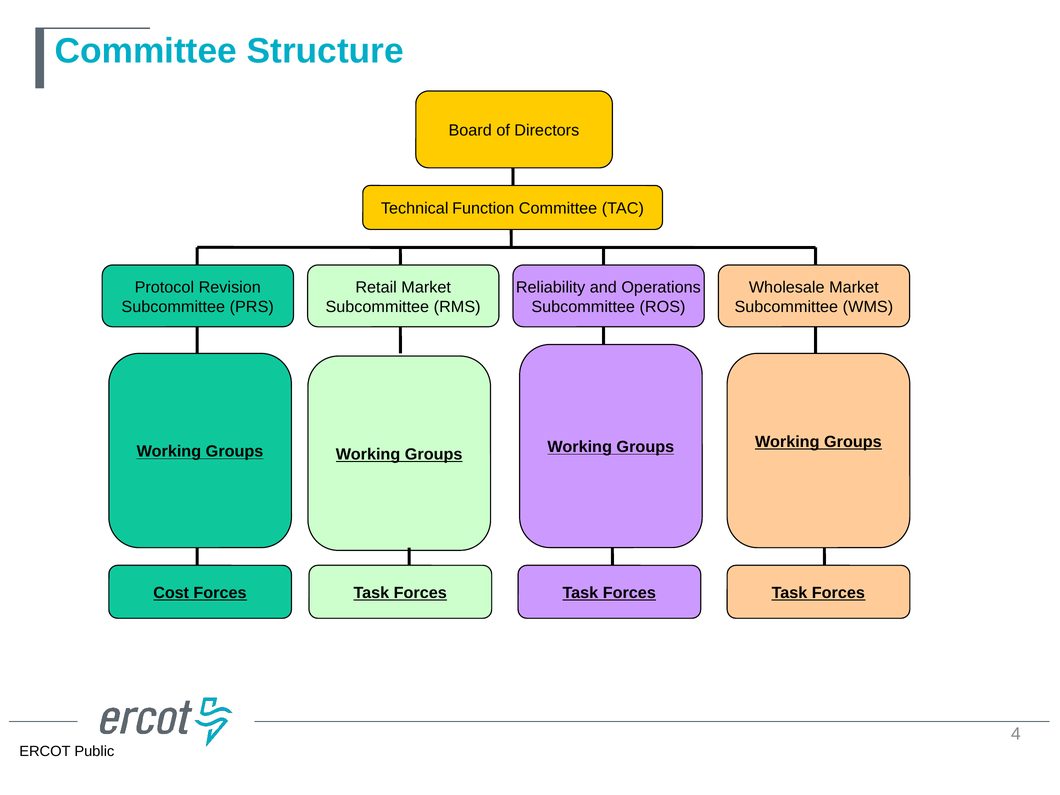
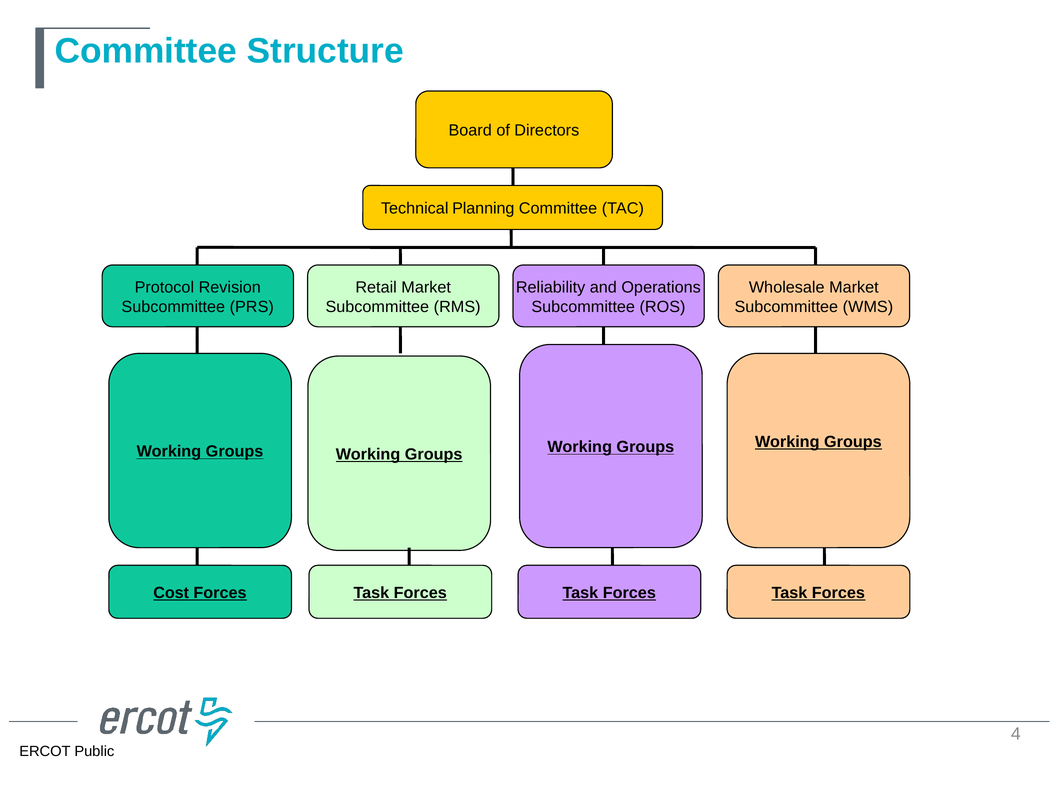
Function: Function -> Planning (483, 209)
